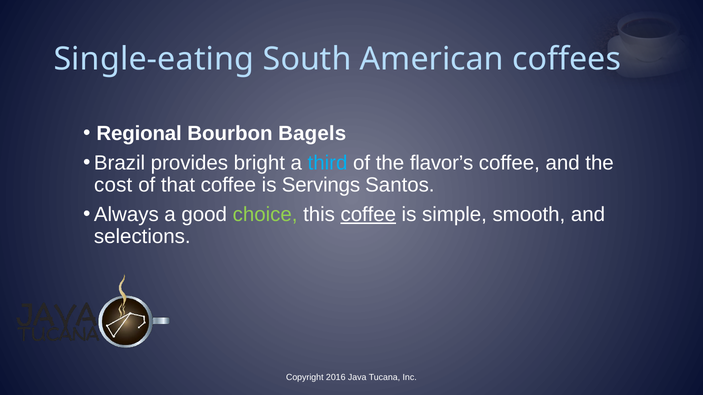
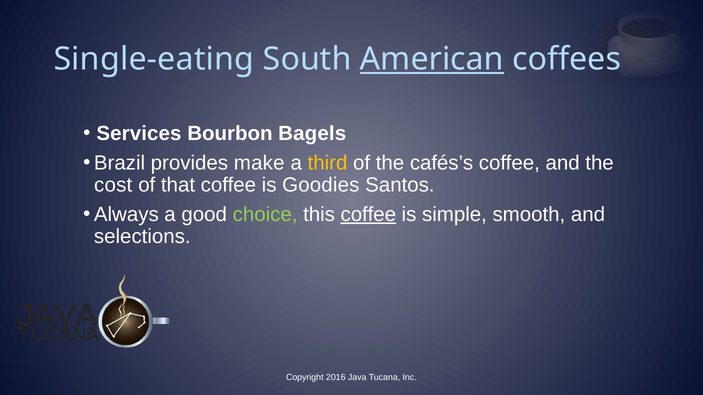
American underline: none -> present (432, 59)
Regional: Regional -> Services (139, 134)
bright: bright -> make (259, 163)
third colour: light blue -> yellow (328, 163)
flavor’s: flavor’s -> cafés’s (442, 163)
Servings: Servings -> Goodies (321, 185)
